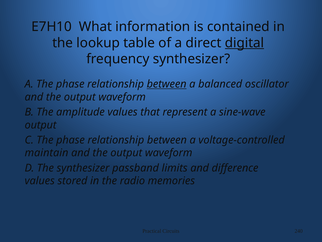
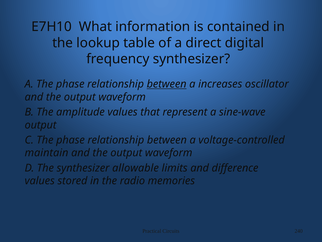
digital underline: present -> none (245, 43)
balanced: balanced -> increases (220, 84)
passband: passband -> allowable (136, 168)
